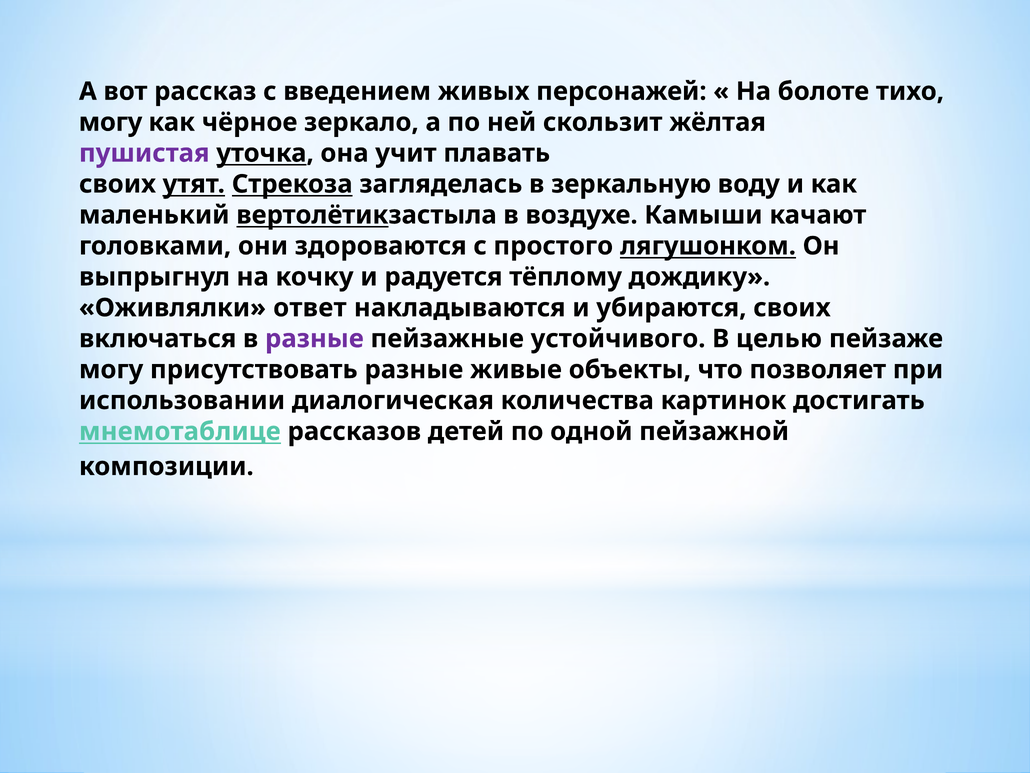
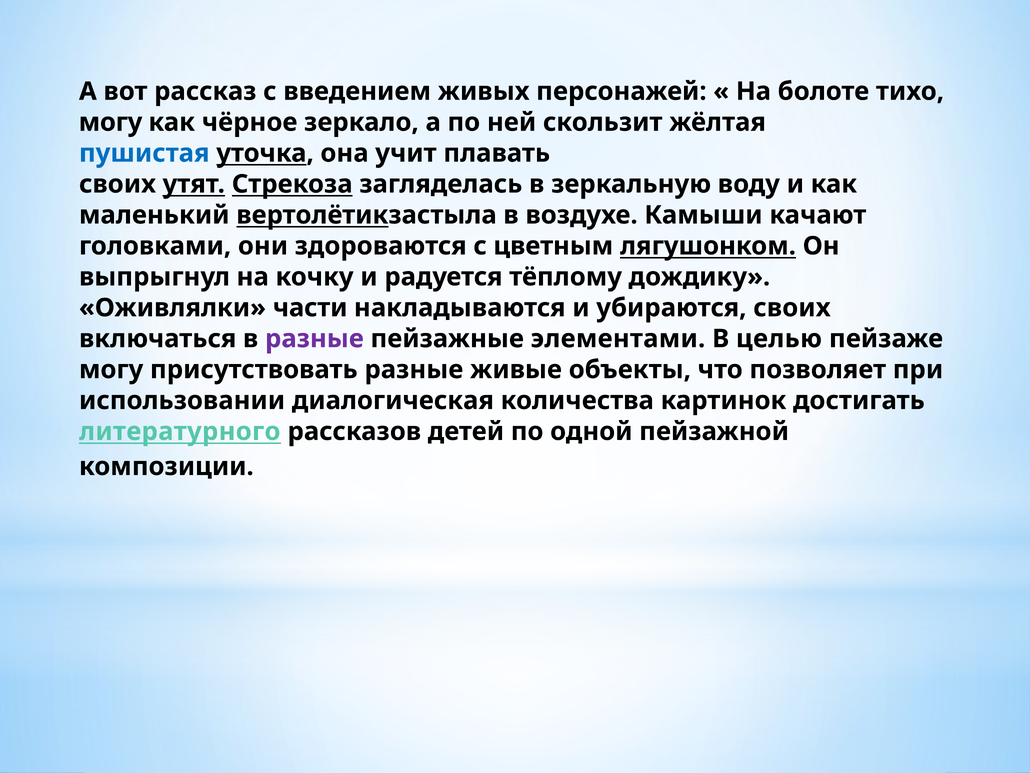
пушистая colour: purple -> blue (144, 153)
простого: простого -> цветным (553, 246)
ответ: ответ -> части (310, 308)
устойчивого: устойчивого -> элементами (618, 338)
мнемотаблице: мнемотаблице -> литературного (180, 431)
